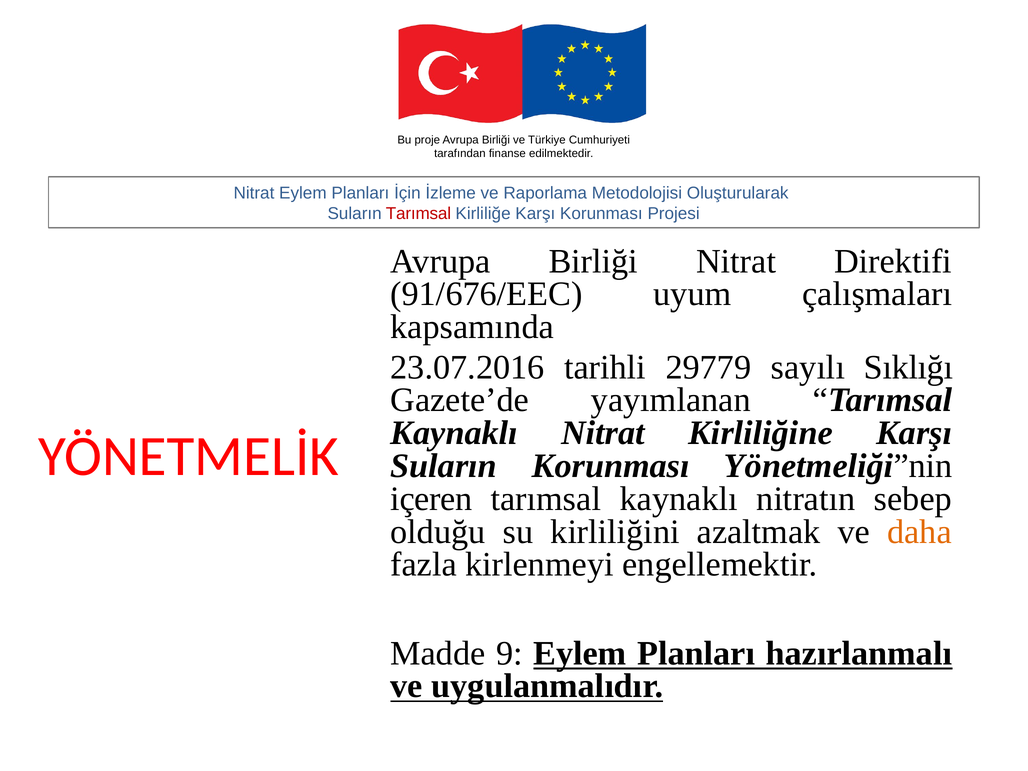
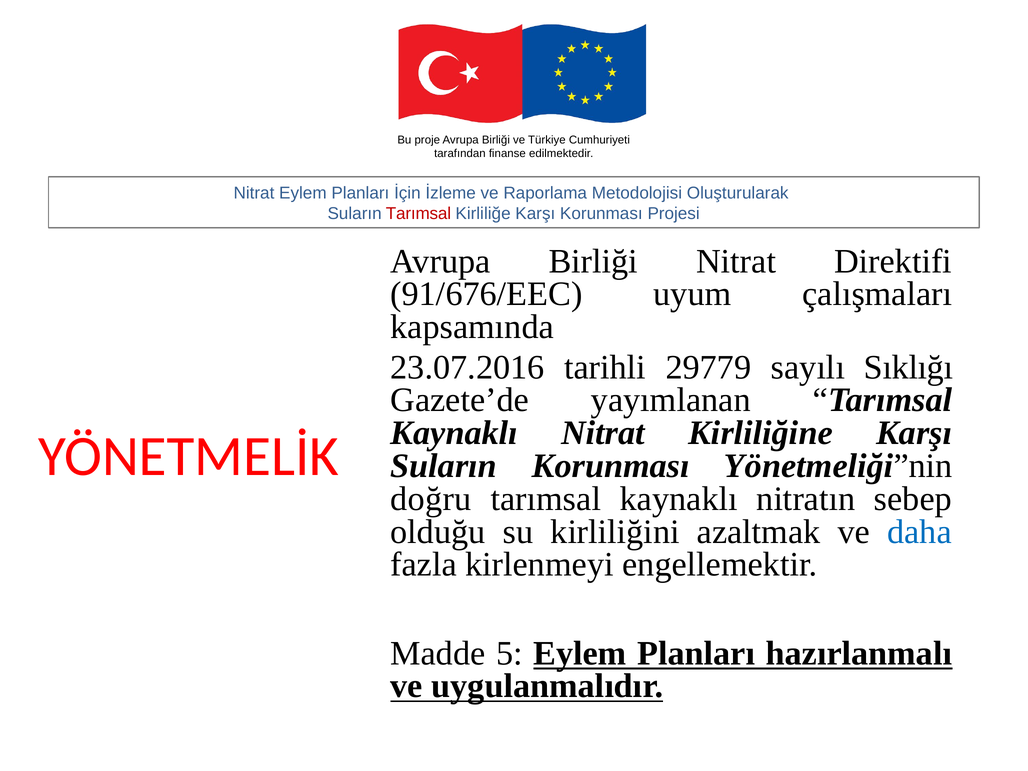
içeren: içeren -> doğru (431, 499)
daha colour: orange -> blue (919, 532)
9: 9 -> 5 (509, 653)
